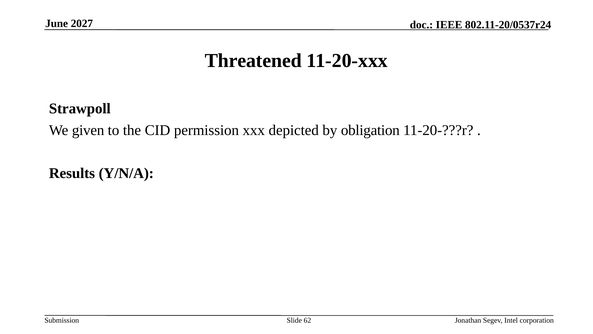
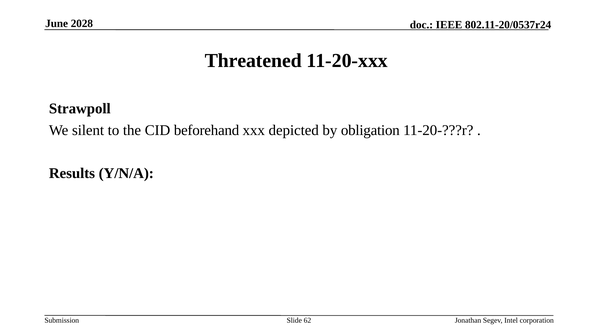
2027: 2027 -> 2028 (82, 24)
given: given -> silent (88, 130)
permission: permission -> beforehand (207, 130)
